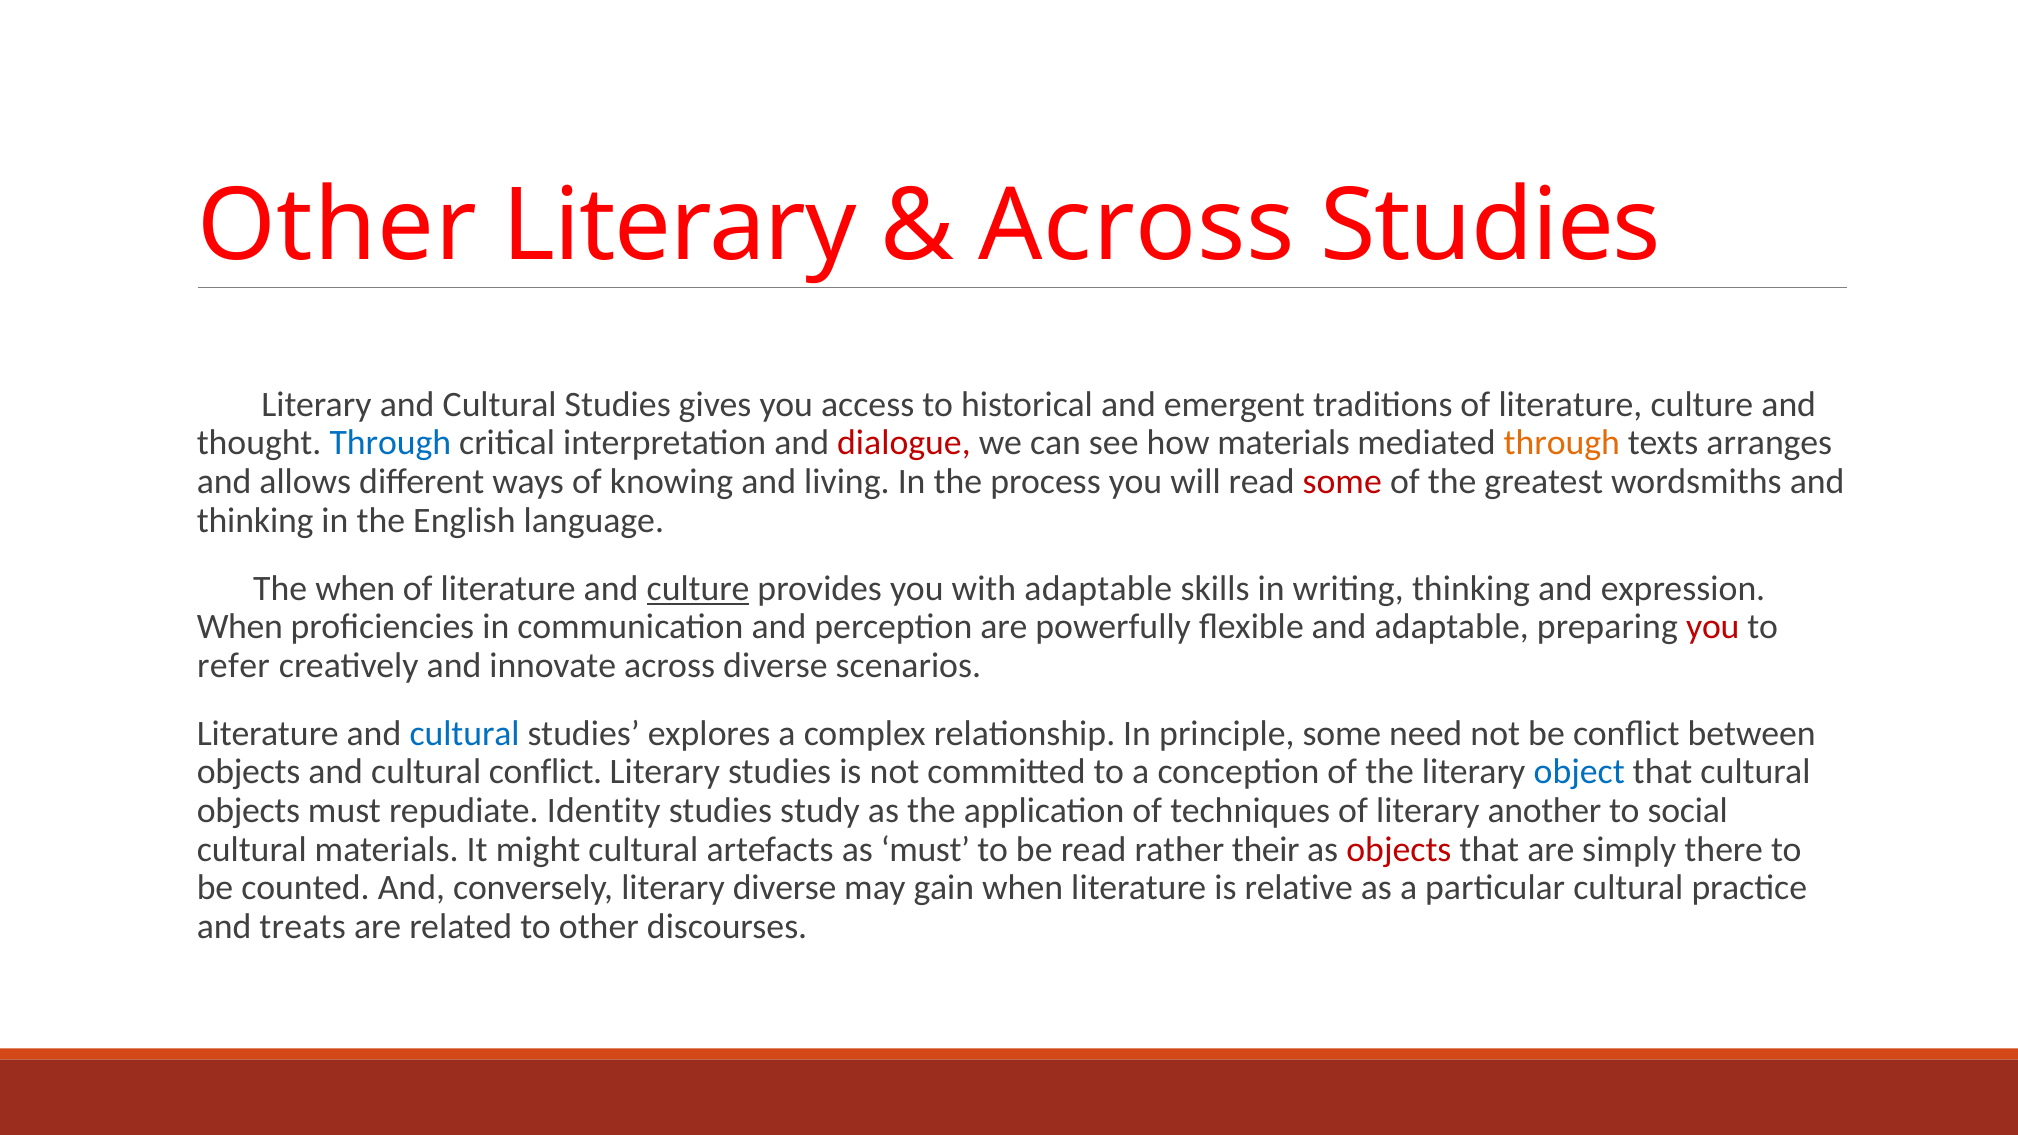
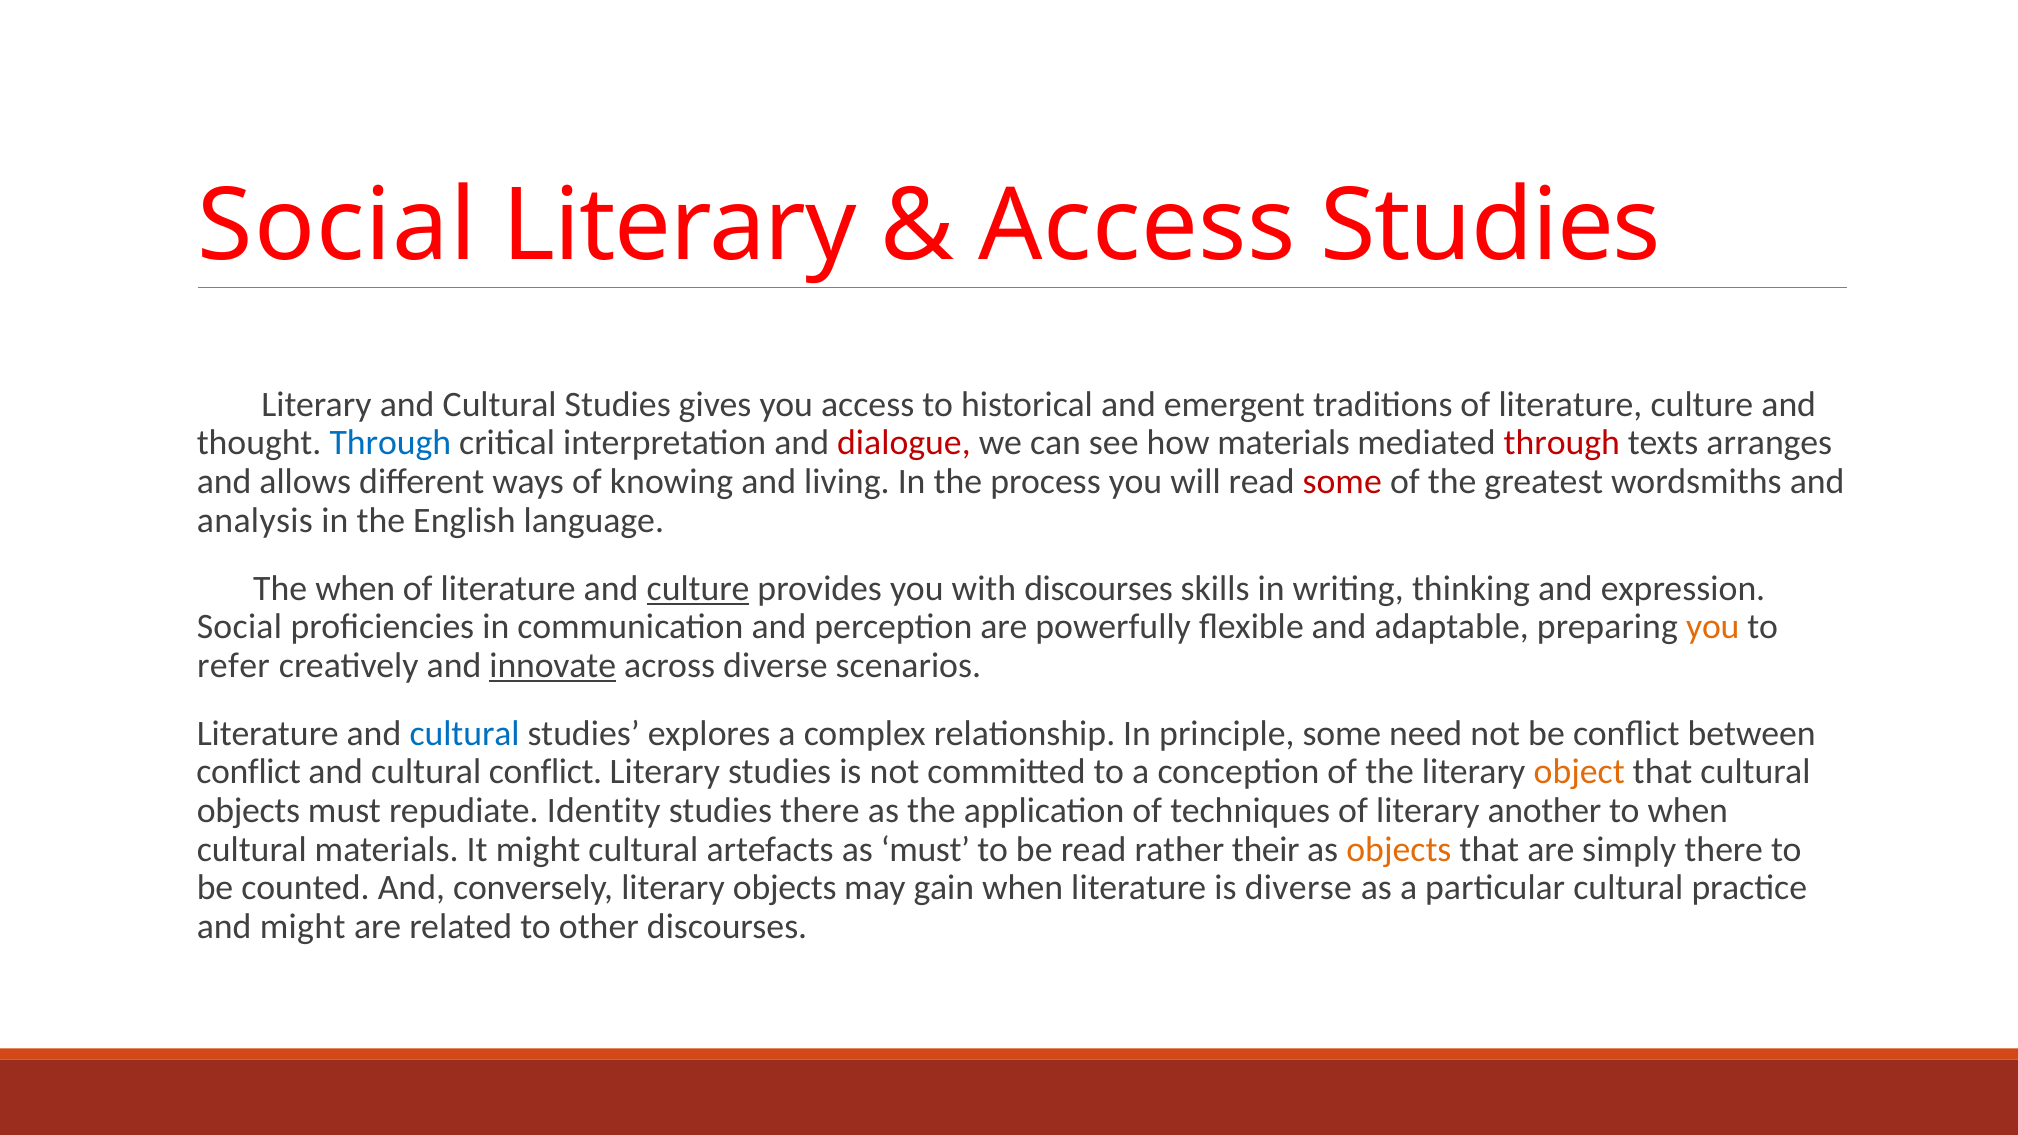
Other: Other -> Social (337, 226)
Across: Across -> Access (1137, 226)
through colour: orange -> red (1562, 443)
thinking: thinking -> analysis (255, 520)
with adaptable: adaptable -> discourses (1099, 588)
When: When -> Social (239, 627)
you colour: red -> orange (1713, 627)
innovate underline: none -> present (553, 666)
objects: objects -> conflict (249, 772)
object colour: blue -> orange (1579, 772)
studies study: study -> there (820, 811)
to social: social -> when (1688, 811)
objects colour: red -> orange (1399, 849)
literary diverse: diverse -> objects (785, 888)
is relative: relative -> diverse (1298, 888)
and treats: treats -> might (303, 927)
